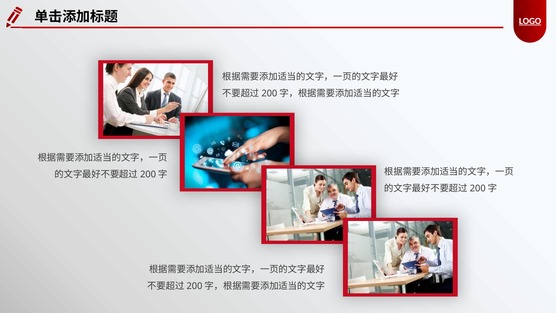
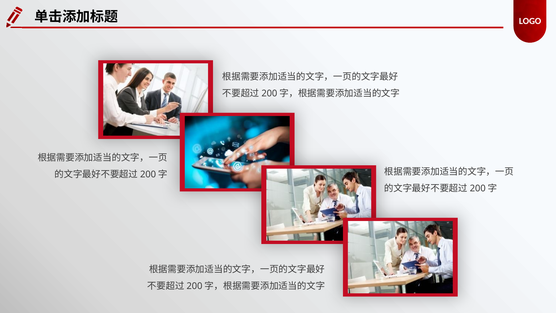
LOGO underline: present -> none (530, 21)
